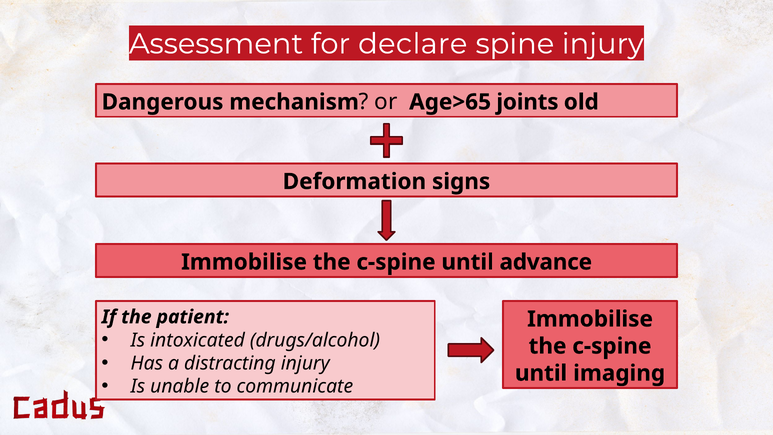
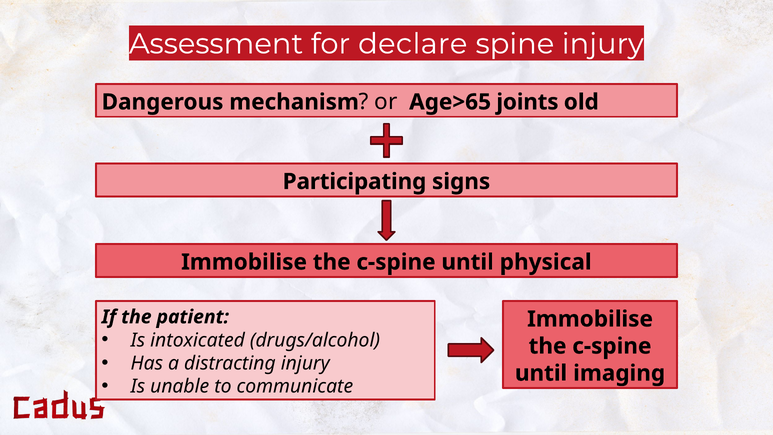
Deformation: Deformation -> Participating (354, 182)
advance: advance -> physical (546, 262)
